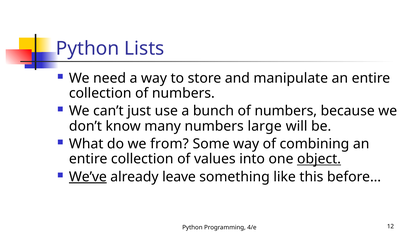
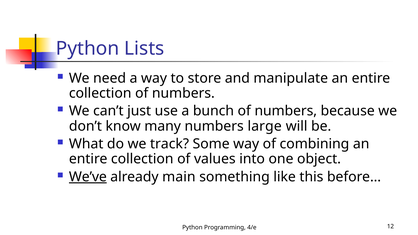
from: from -> track (170, 144)
object underline: present -> none (319, 159)
leave: leave -> main (179, 177)
